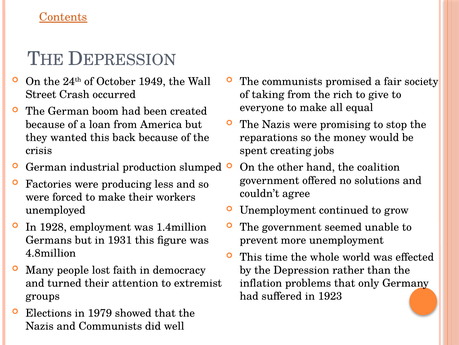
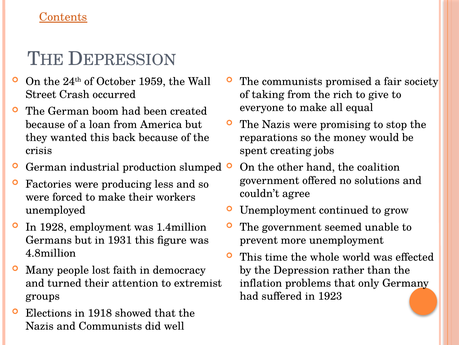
1949: 1949 -> 1959 (152, 81)
1979: 1979 -> 1918 (100, 312)
